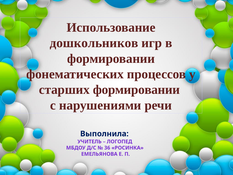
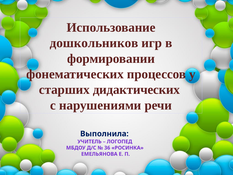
старших формировании: формировании -> дидактических (136, 90)
